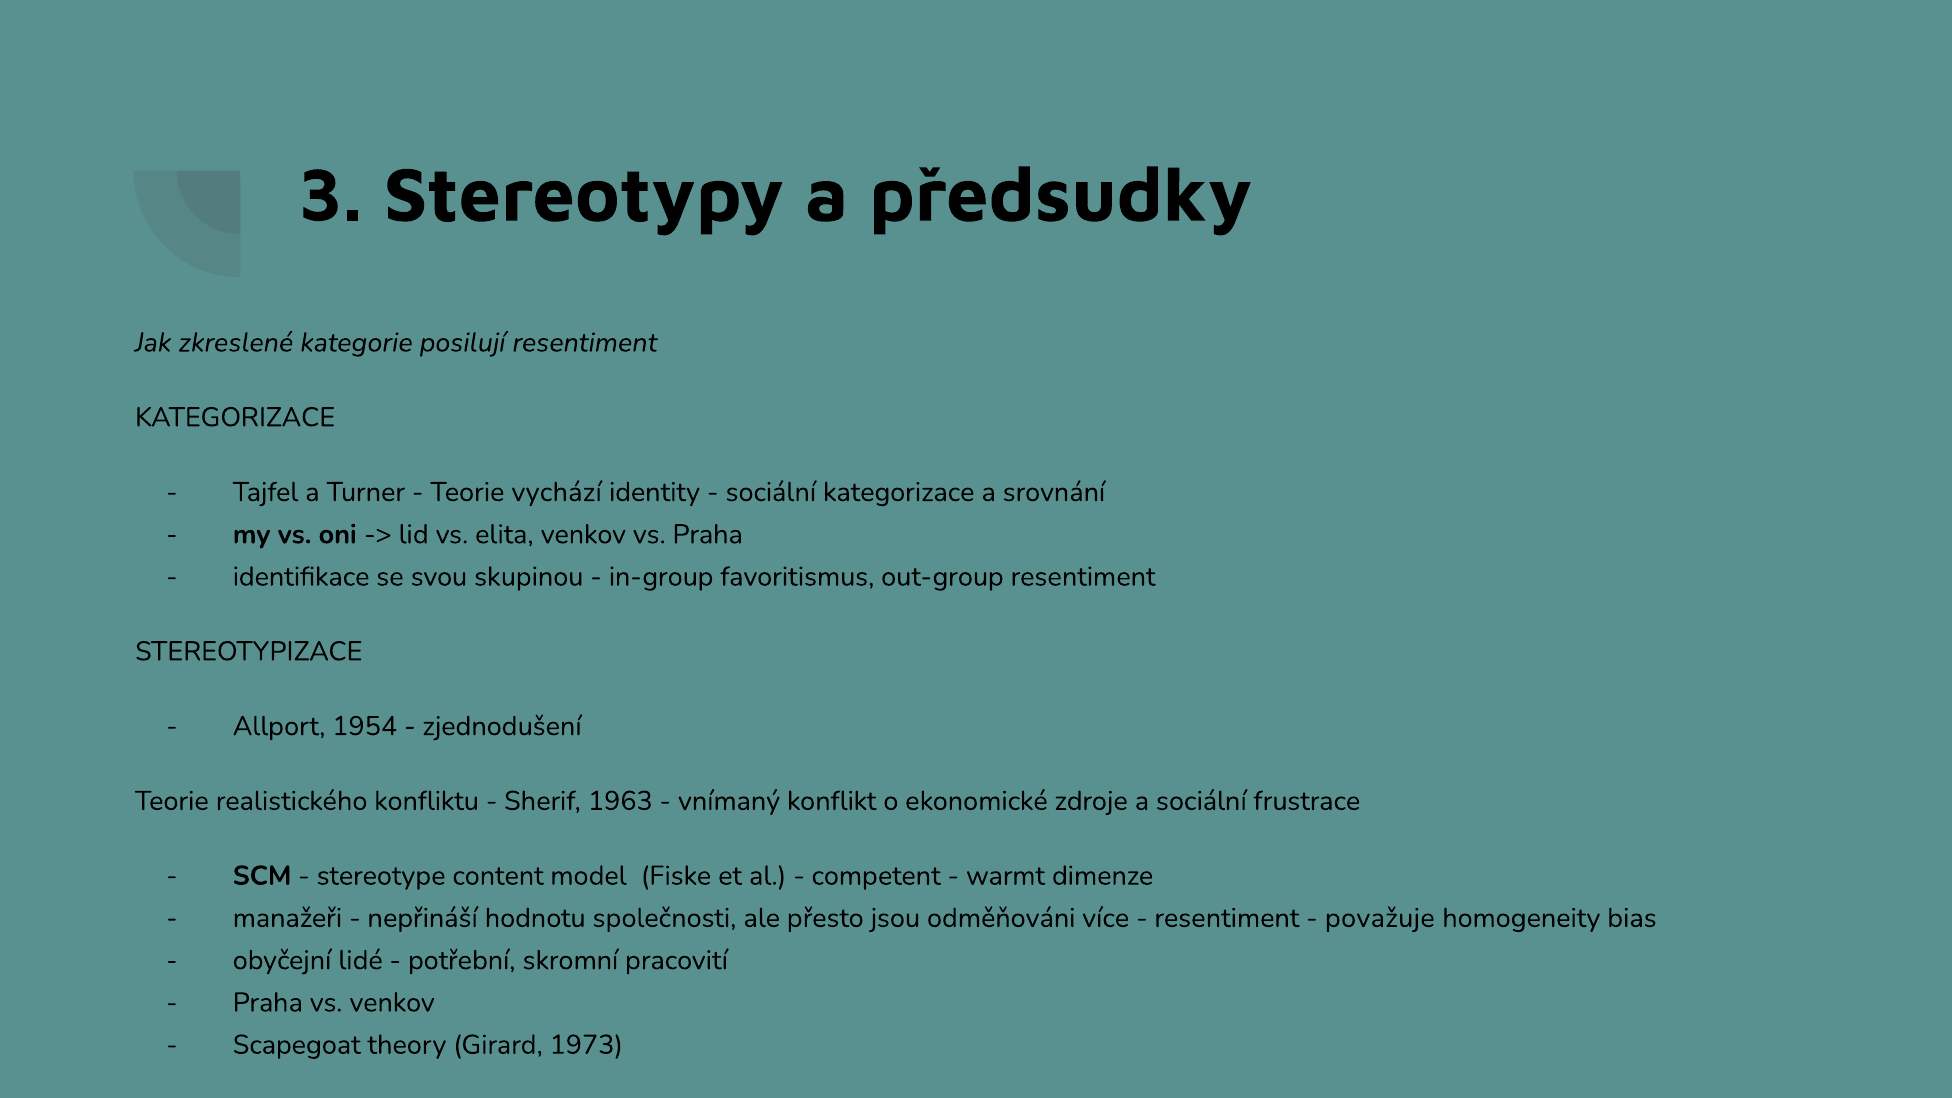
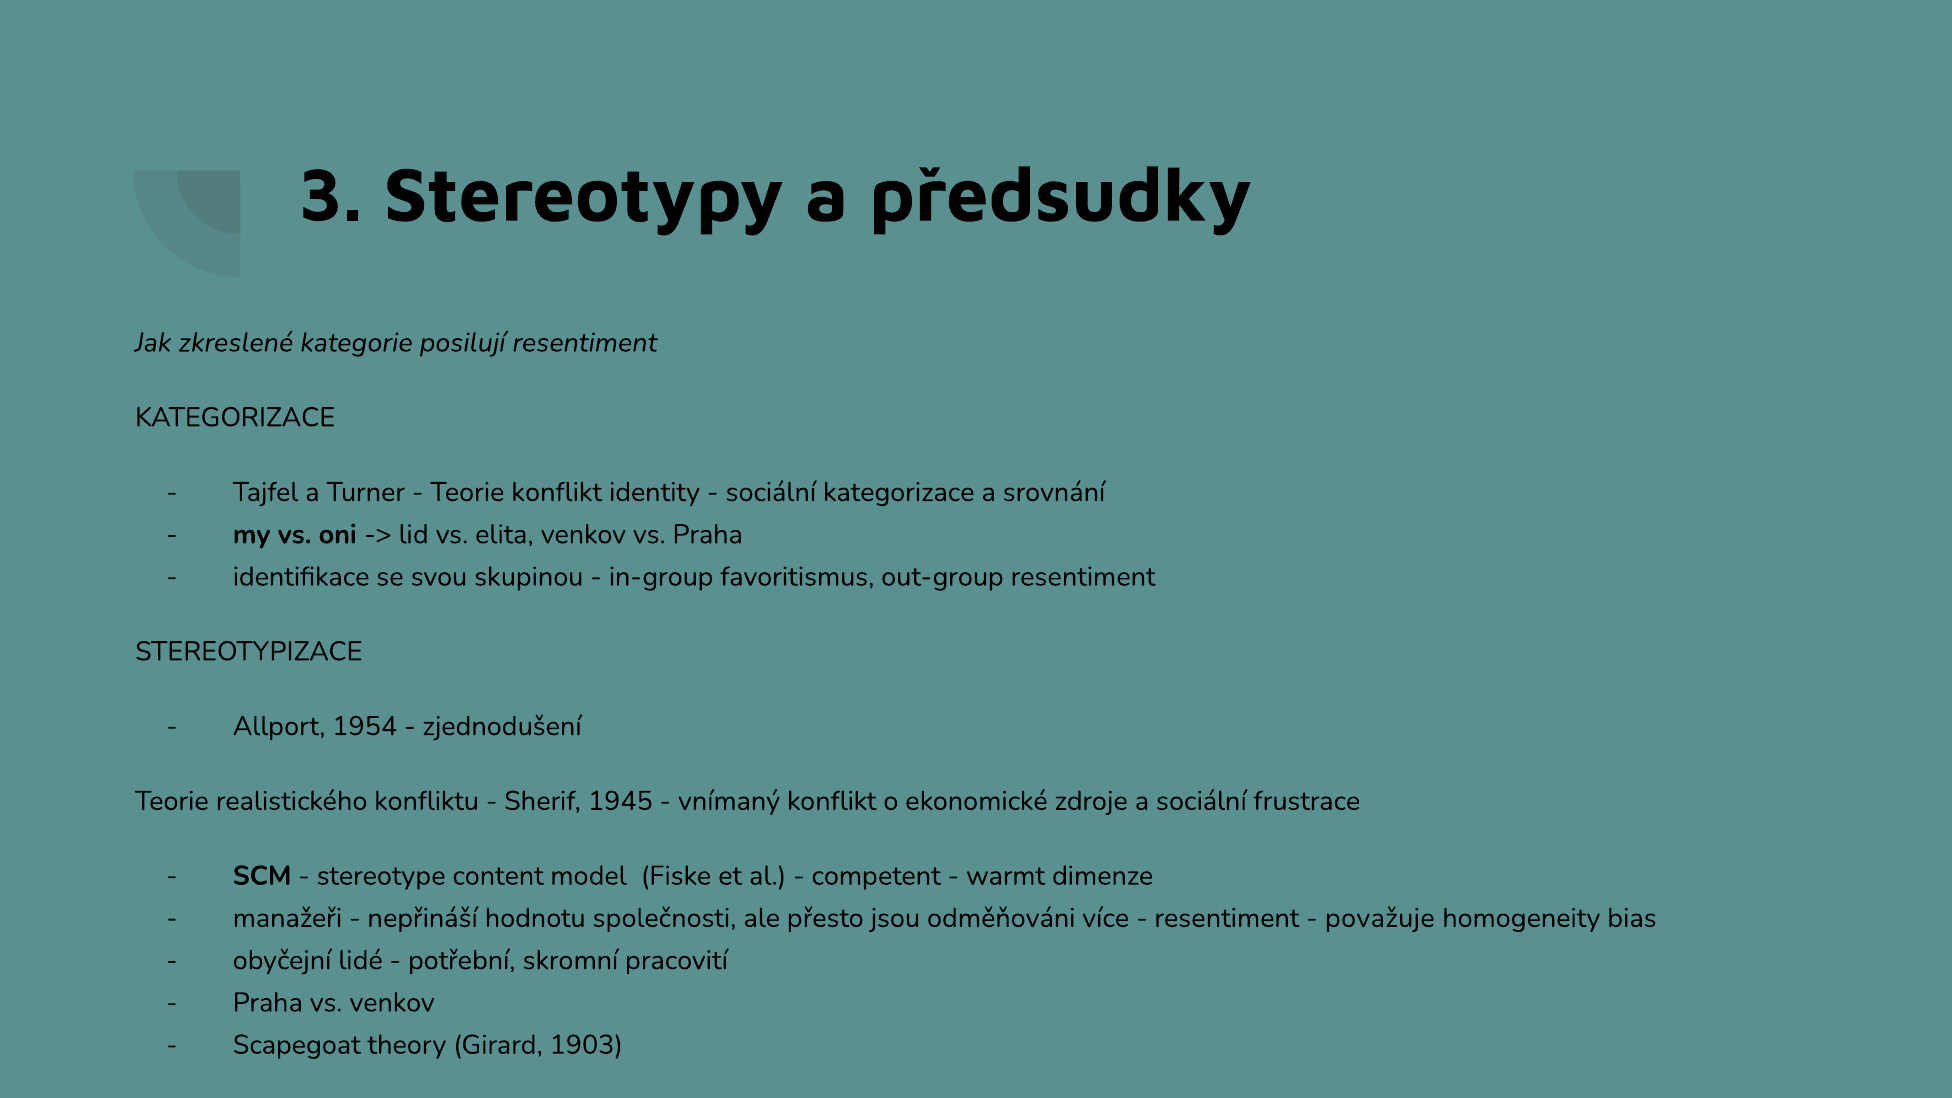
Teorie vychází: vychází -> konflikt (557, 492)
1963: 1963 -> 1945 (620, 801)
1973: 1973 -> 1903 (586, 1045)
